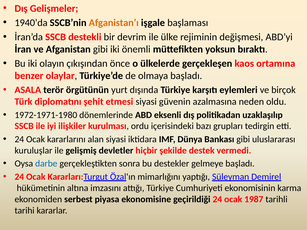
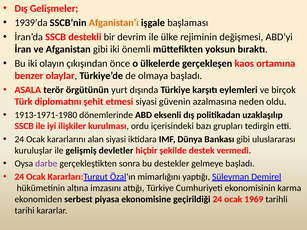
1940’da: 1940’da -> 1939’da (31, 23)
1972-1971-1980: 1972-1971-1980 -> 1913-1971-1980 (46, 115)
darbe colour: blue -> purple (46, 164)
1987: 1987 -> 1969 (254, 200)
